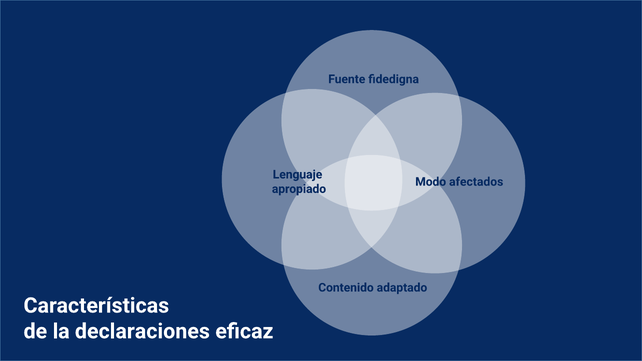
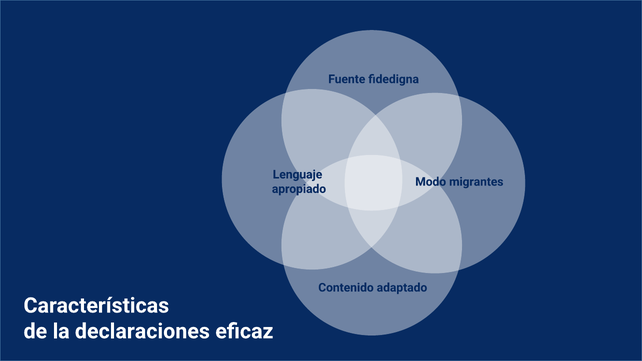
afectados: afectados -> migrantes (476, 182)
